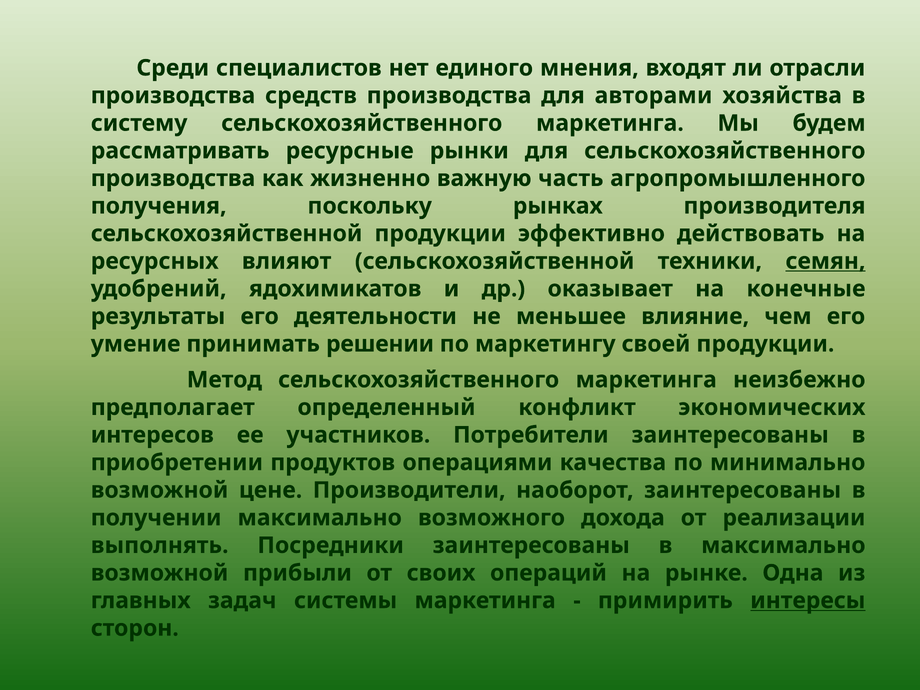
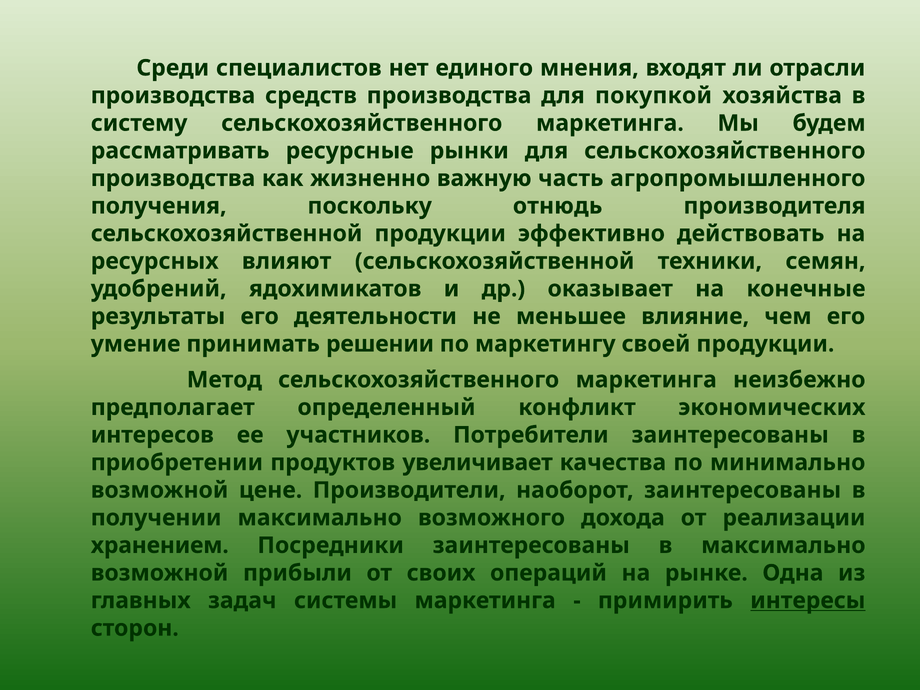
авторами: авторами -> покупкой (653, 96)
рынках: рынках -> отнюдь (558, 206)
семян underline: present -> none (825, 261)
операциями: операциями -> увеличивает (478, 463)
выполнять: выполнять -> хранением (160, 545)
